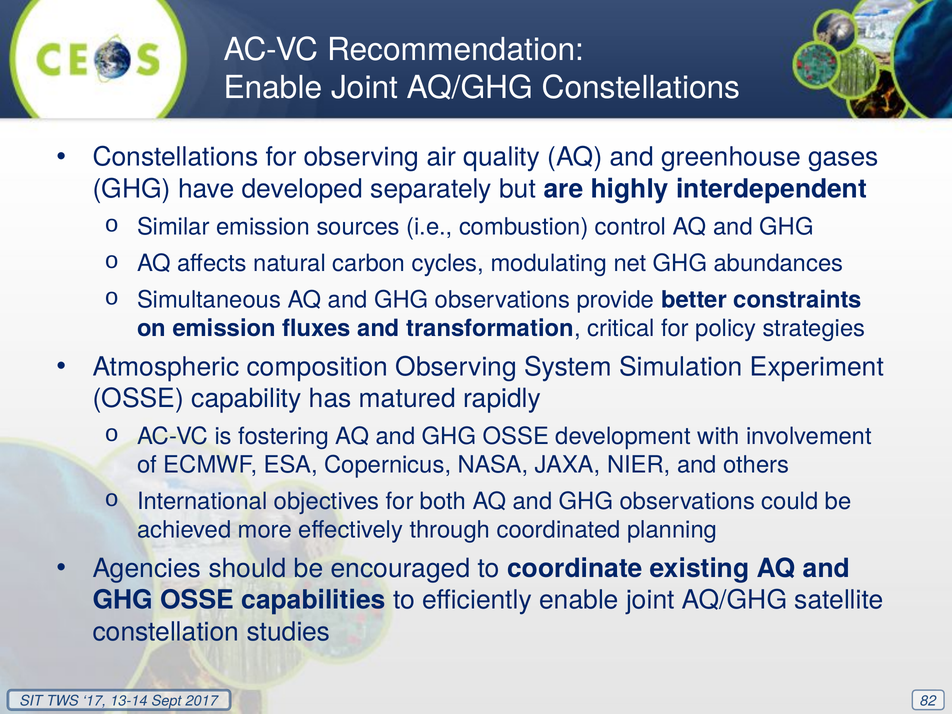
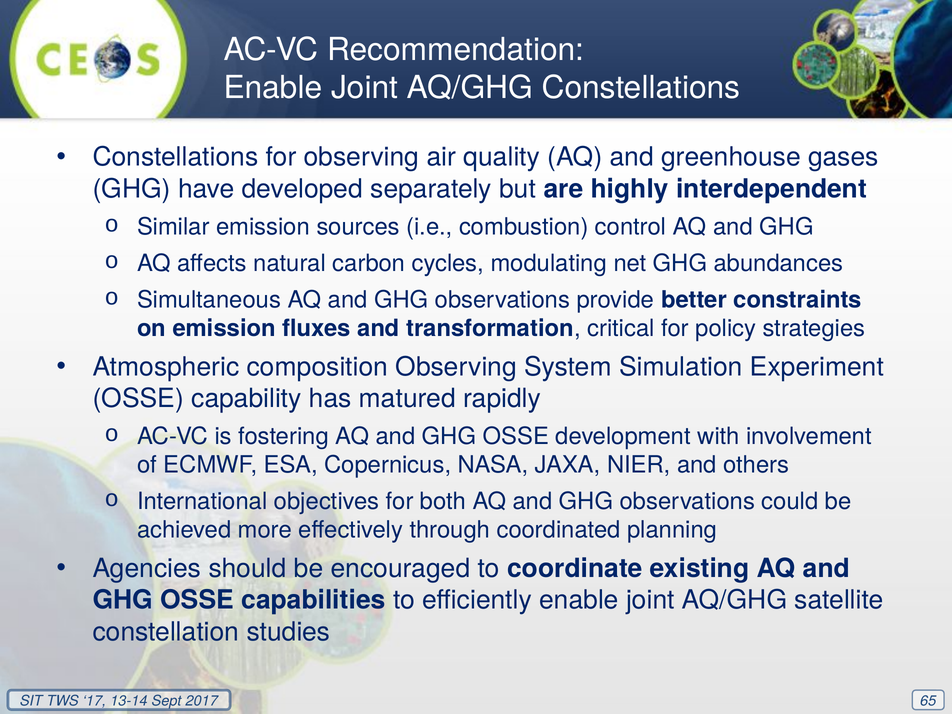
82: 82 -> 65 (928, 701)
